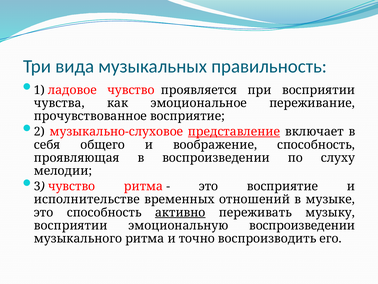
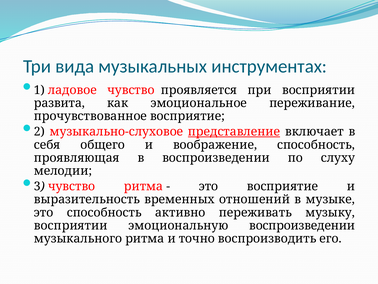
правильность: правильность -> инструментах (269, 66)
чувства: чувства -> развита (59, 103)
исполнительстве: исполнительстве -> выразительность (87, 199)
активно underline: present -> none (180, 212)
